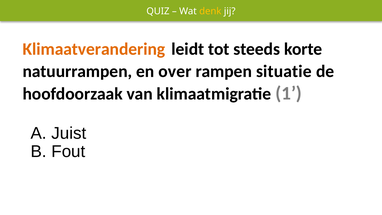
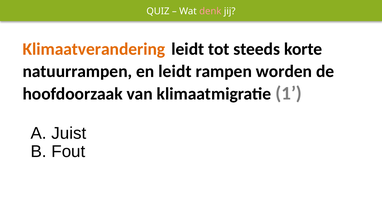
denk colour: yellow -> pink (210, 11)
en over: over -> leidt (175, 71)
situatie: situatie -> worden (284, 71)
